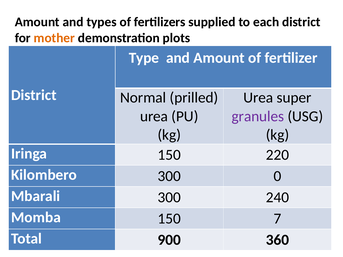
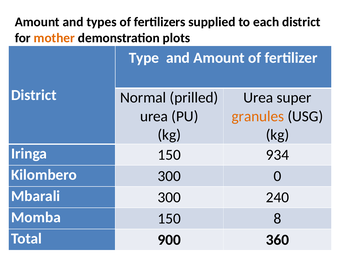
granules colour: purple -> orange (258, 116)
220: 220 -> 934 (277, 155)
7: 7 -> 8 (277, 219)
